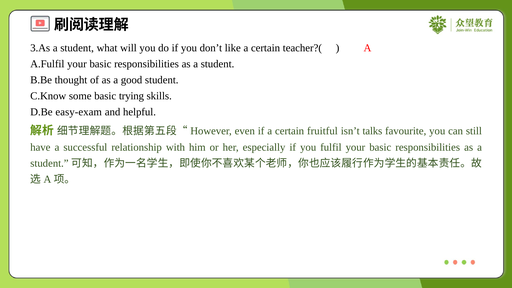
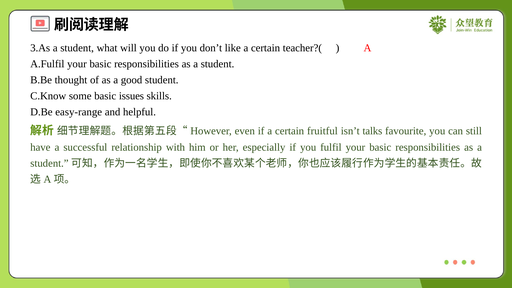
trying: trying -> issues (131, 96)
easy-exam: easy-exam -> easy-range (79, 112)
